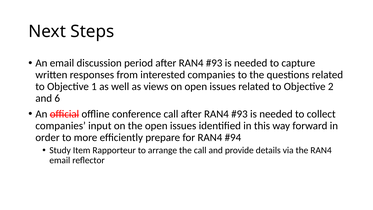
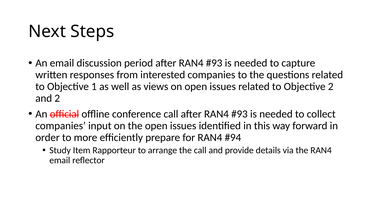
and 6: 6 -> 2 (57, 98)
